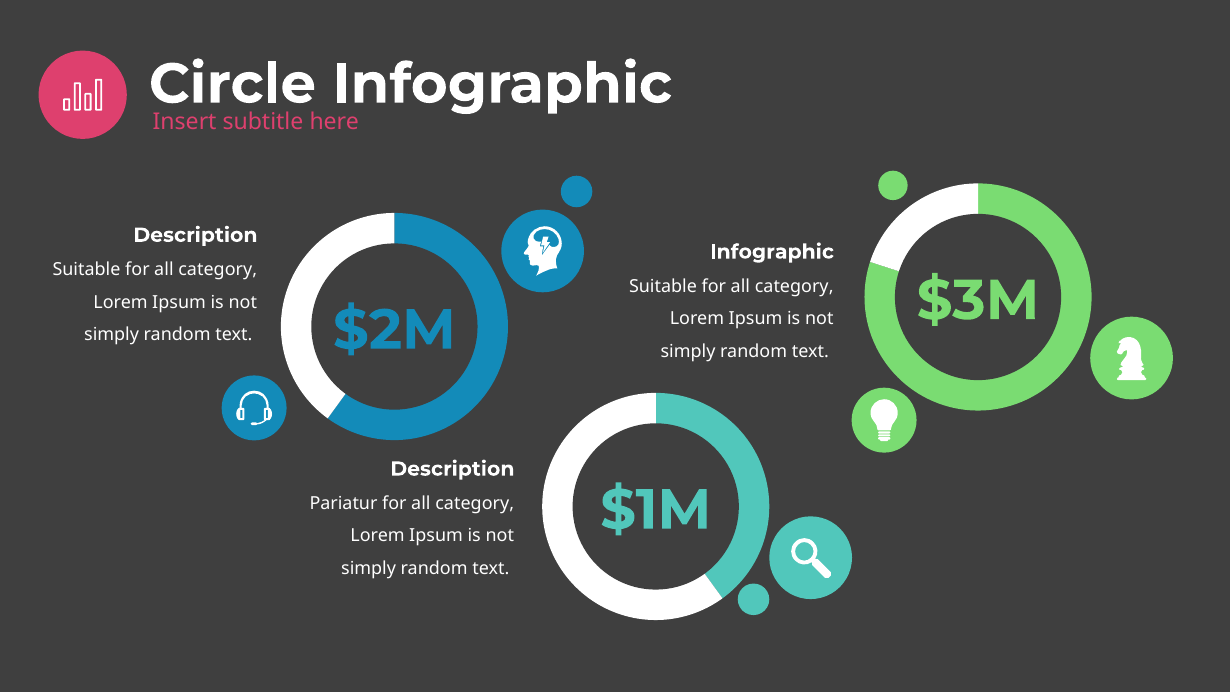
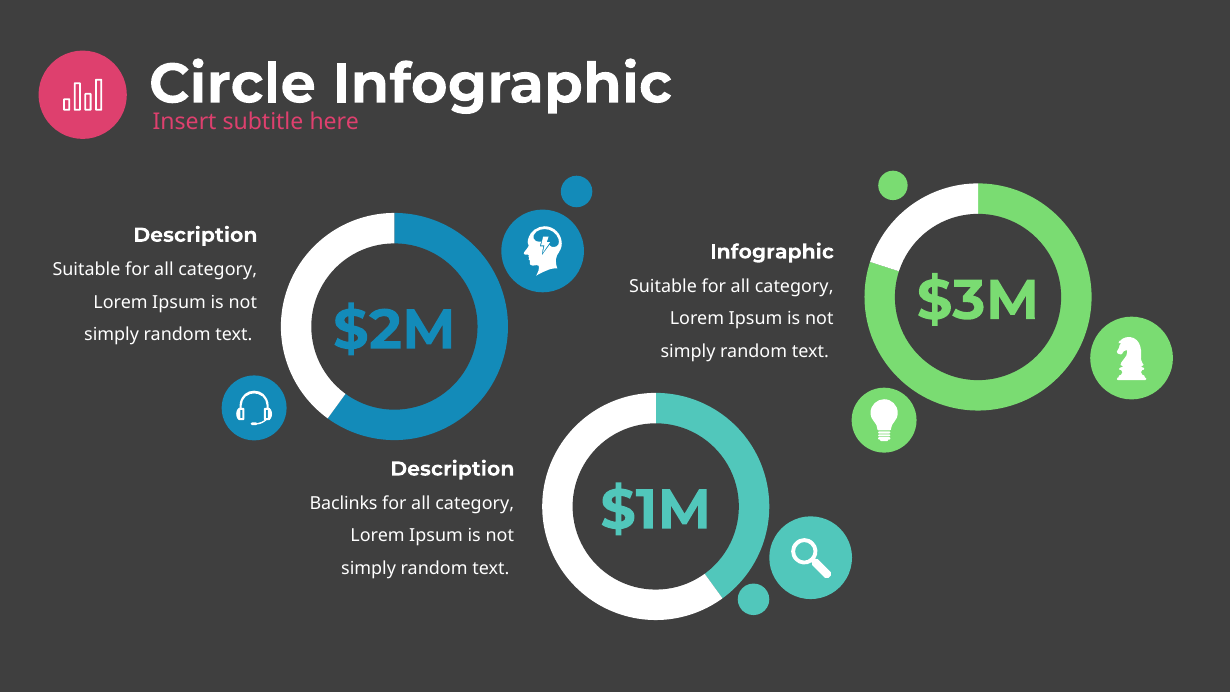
Pariatur: Pariatur -> Baclinks (344, 504)
